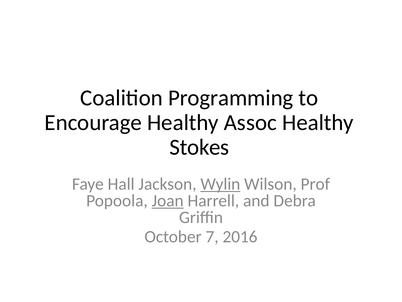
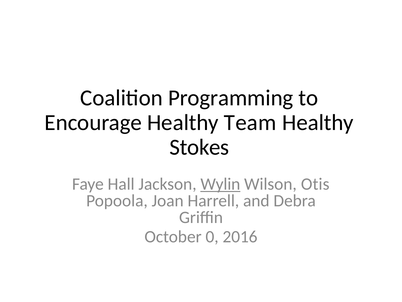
Assoc: Assoc -> Team (250, 122)
Prof: Prof -> Otis (315, 184)
Joan underline: present -> none (168, 200)
7: 7 -> 0 (212, 236)
